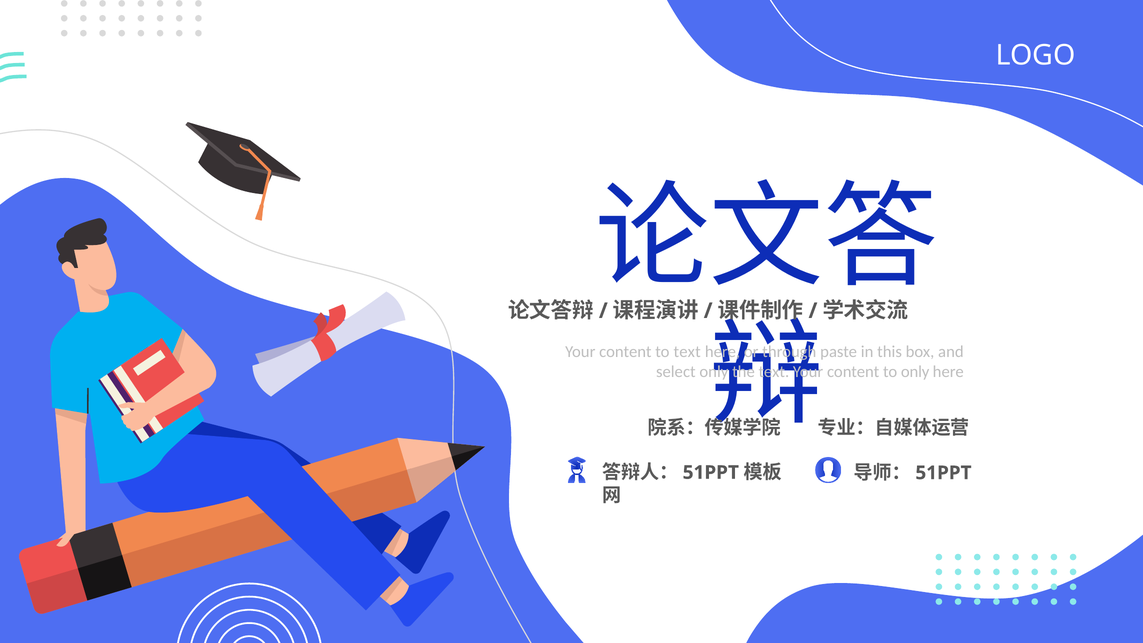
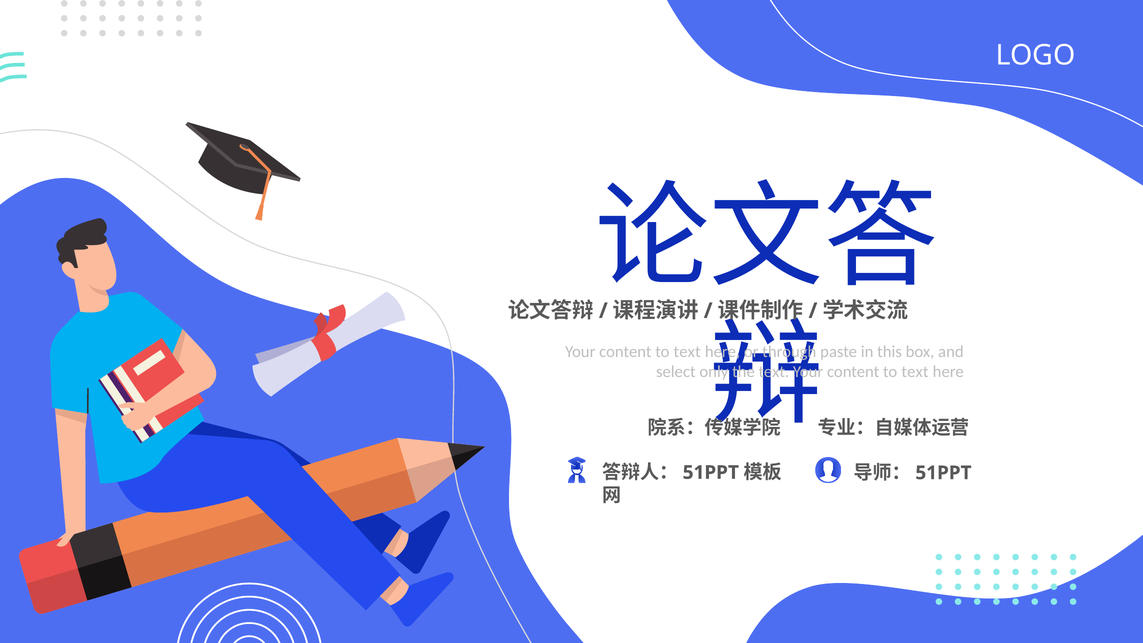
only: only -> text (915, 372)
